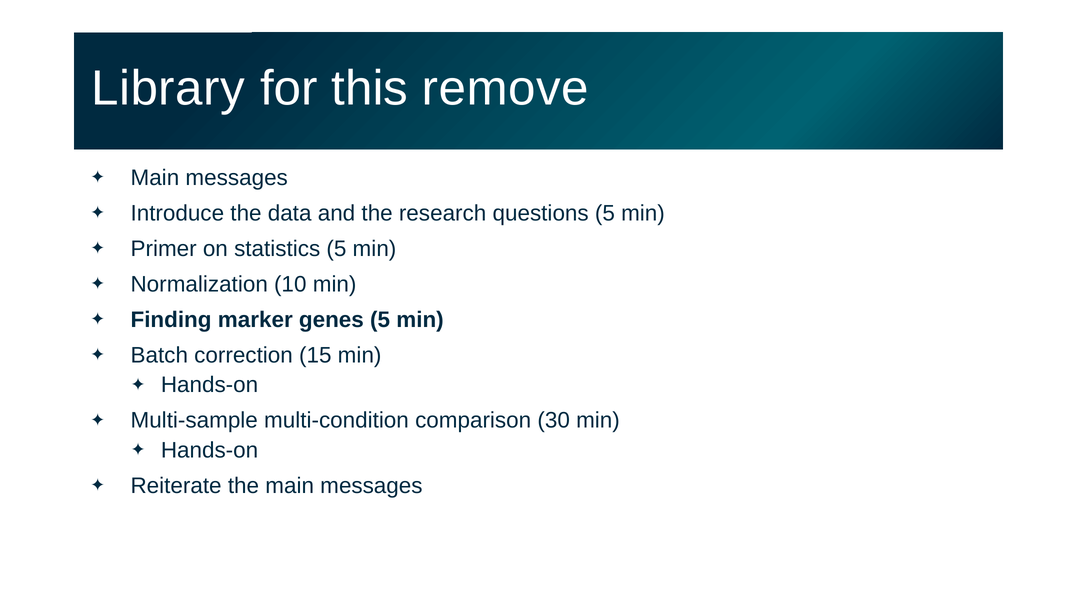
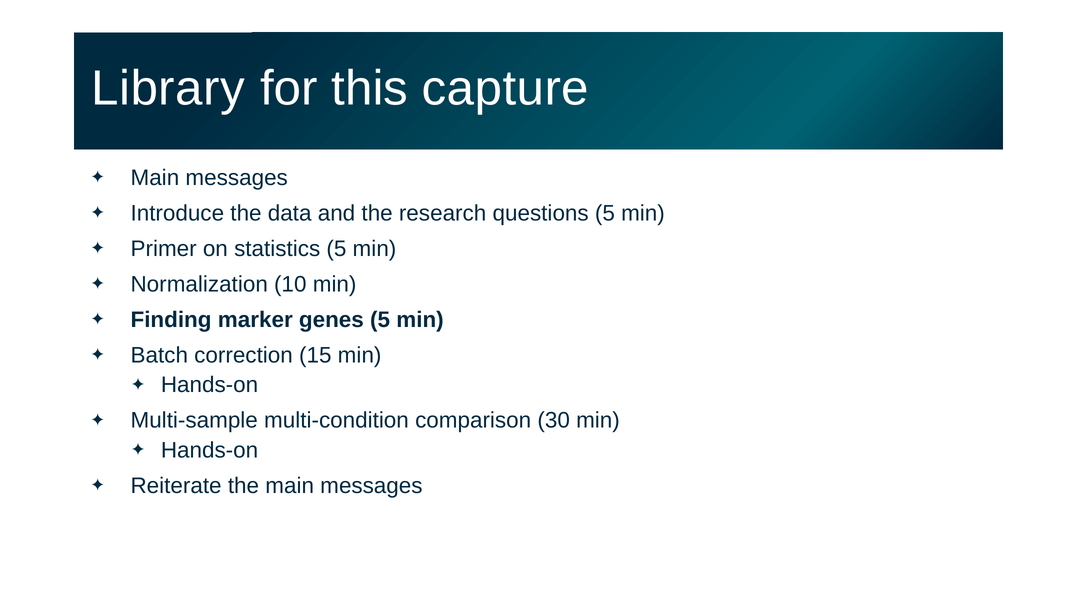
remove: remove -> capture (505, 88)
